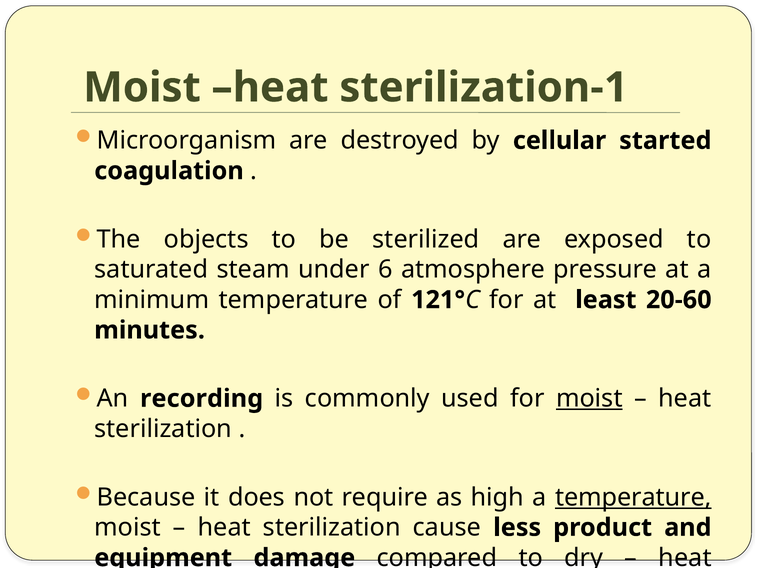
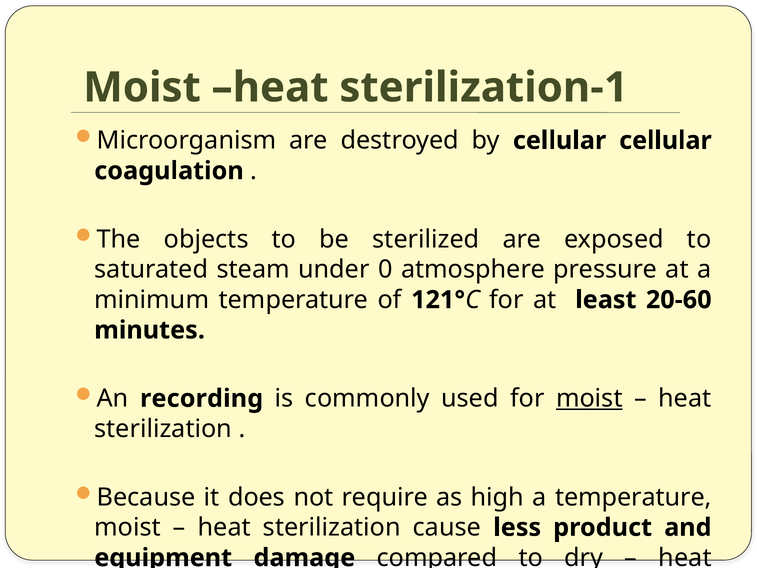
cellular started: started -> cellular (665, 141)
6: 6 -> 0 (385, 269)
temperature underline: present -> none (633, 497)
